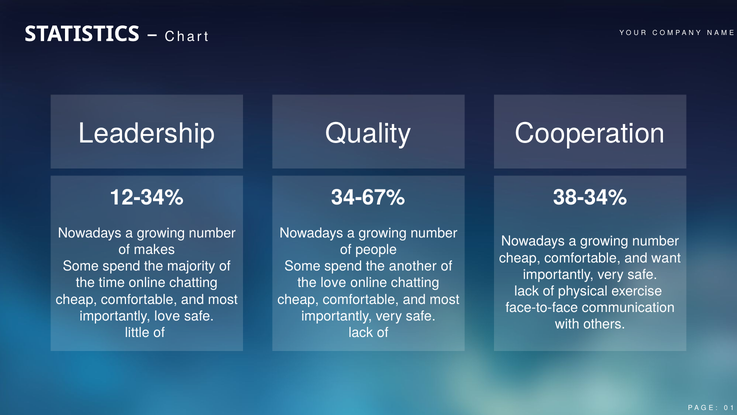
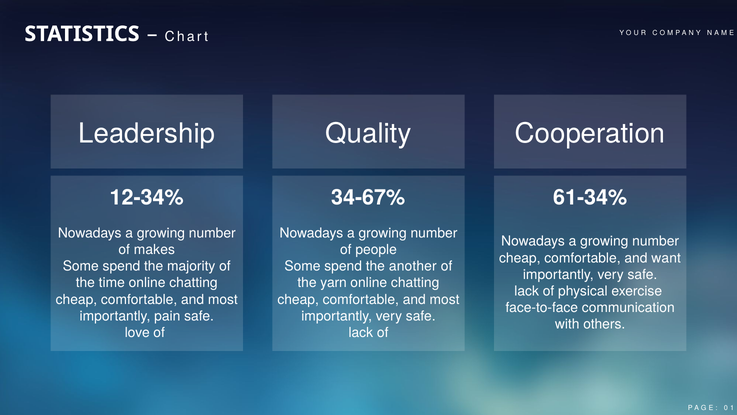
38-34%: 38-34% -> 61-34% (590, 197)
the love: love -> yarn (334, 283)
importantly love: love -> pain (167, 316)
little: little -> love (137, 332)
